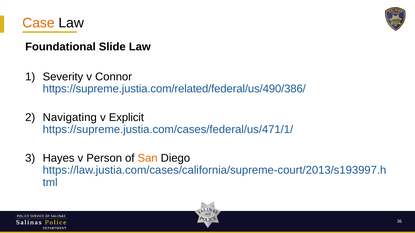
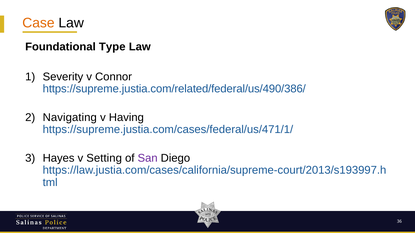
Slide: Slide -> Type (112, 47)
Explicit: Explicit -> Having (126, 118)
Person: Person -> Setting (104, 158)
San colour: orange -> purple (148, 158)
